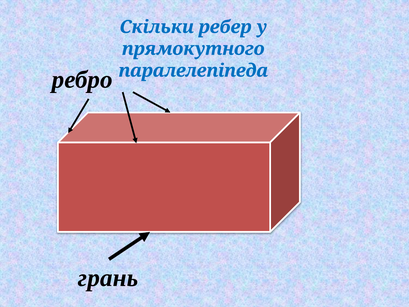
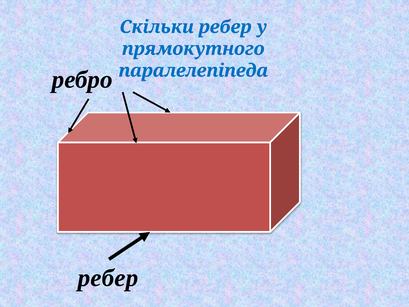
грань: грань -> ребер (108, 278)
